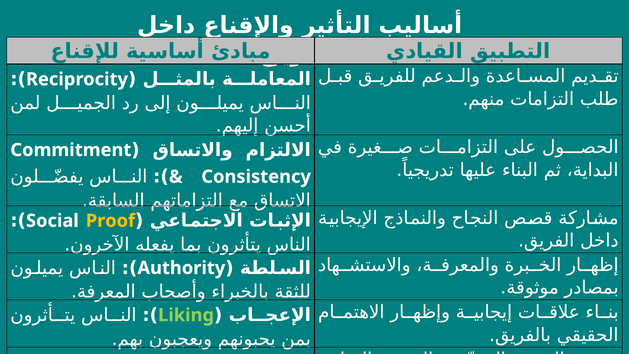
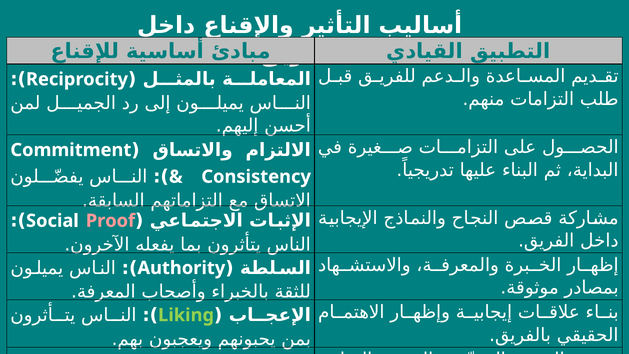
Proof colour: yellow -> pink (110, 221)
